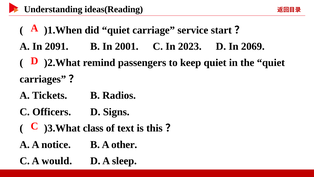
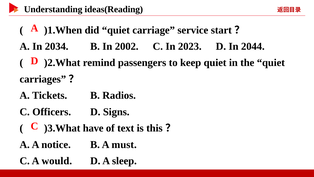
2091: 2091 -> 2034 (57, 46)
2001: 2001 -> 2002 (127, 46)
2069: 2069 -> 2044 (253, 46)
class: class -> have (93, 128)
other: other -> must (124, 144)
